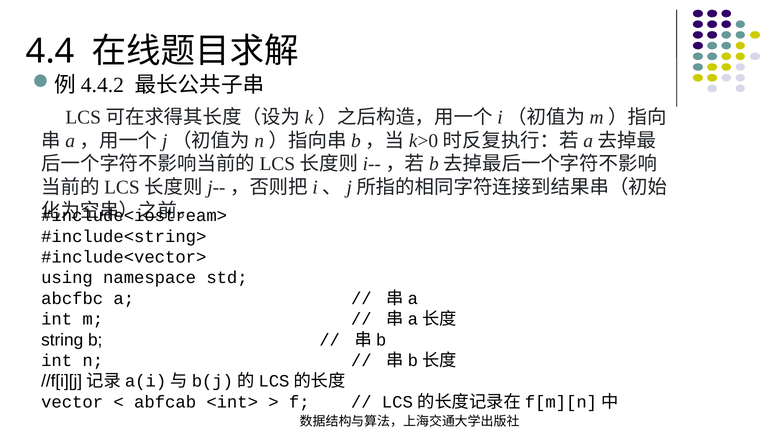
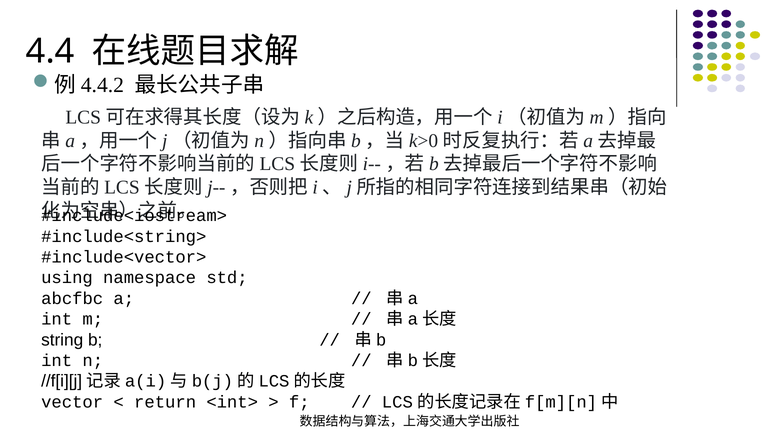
abfcab: abfcab -> return (165, 402)
